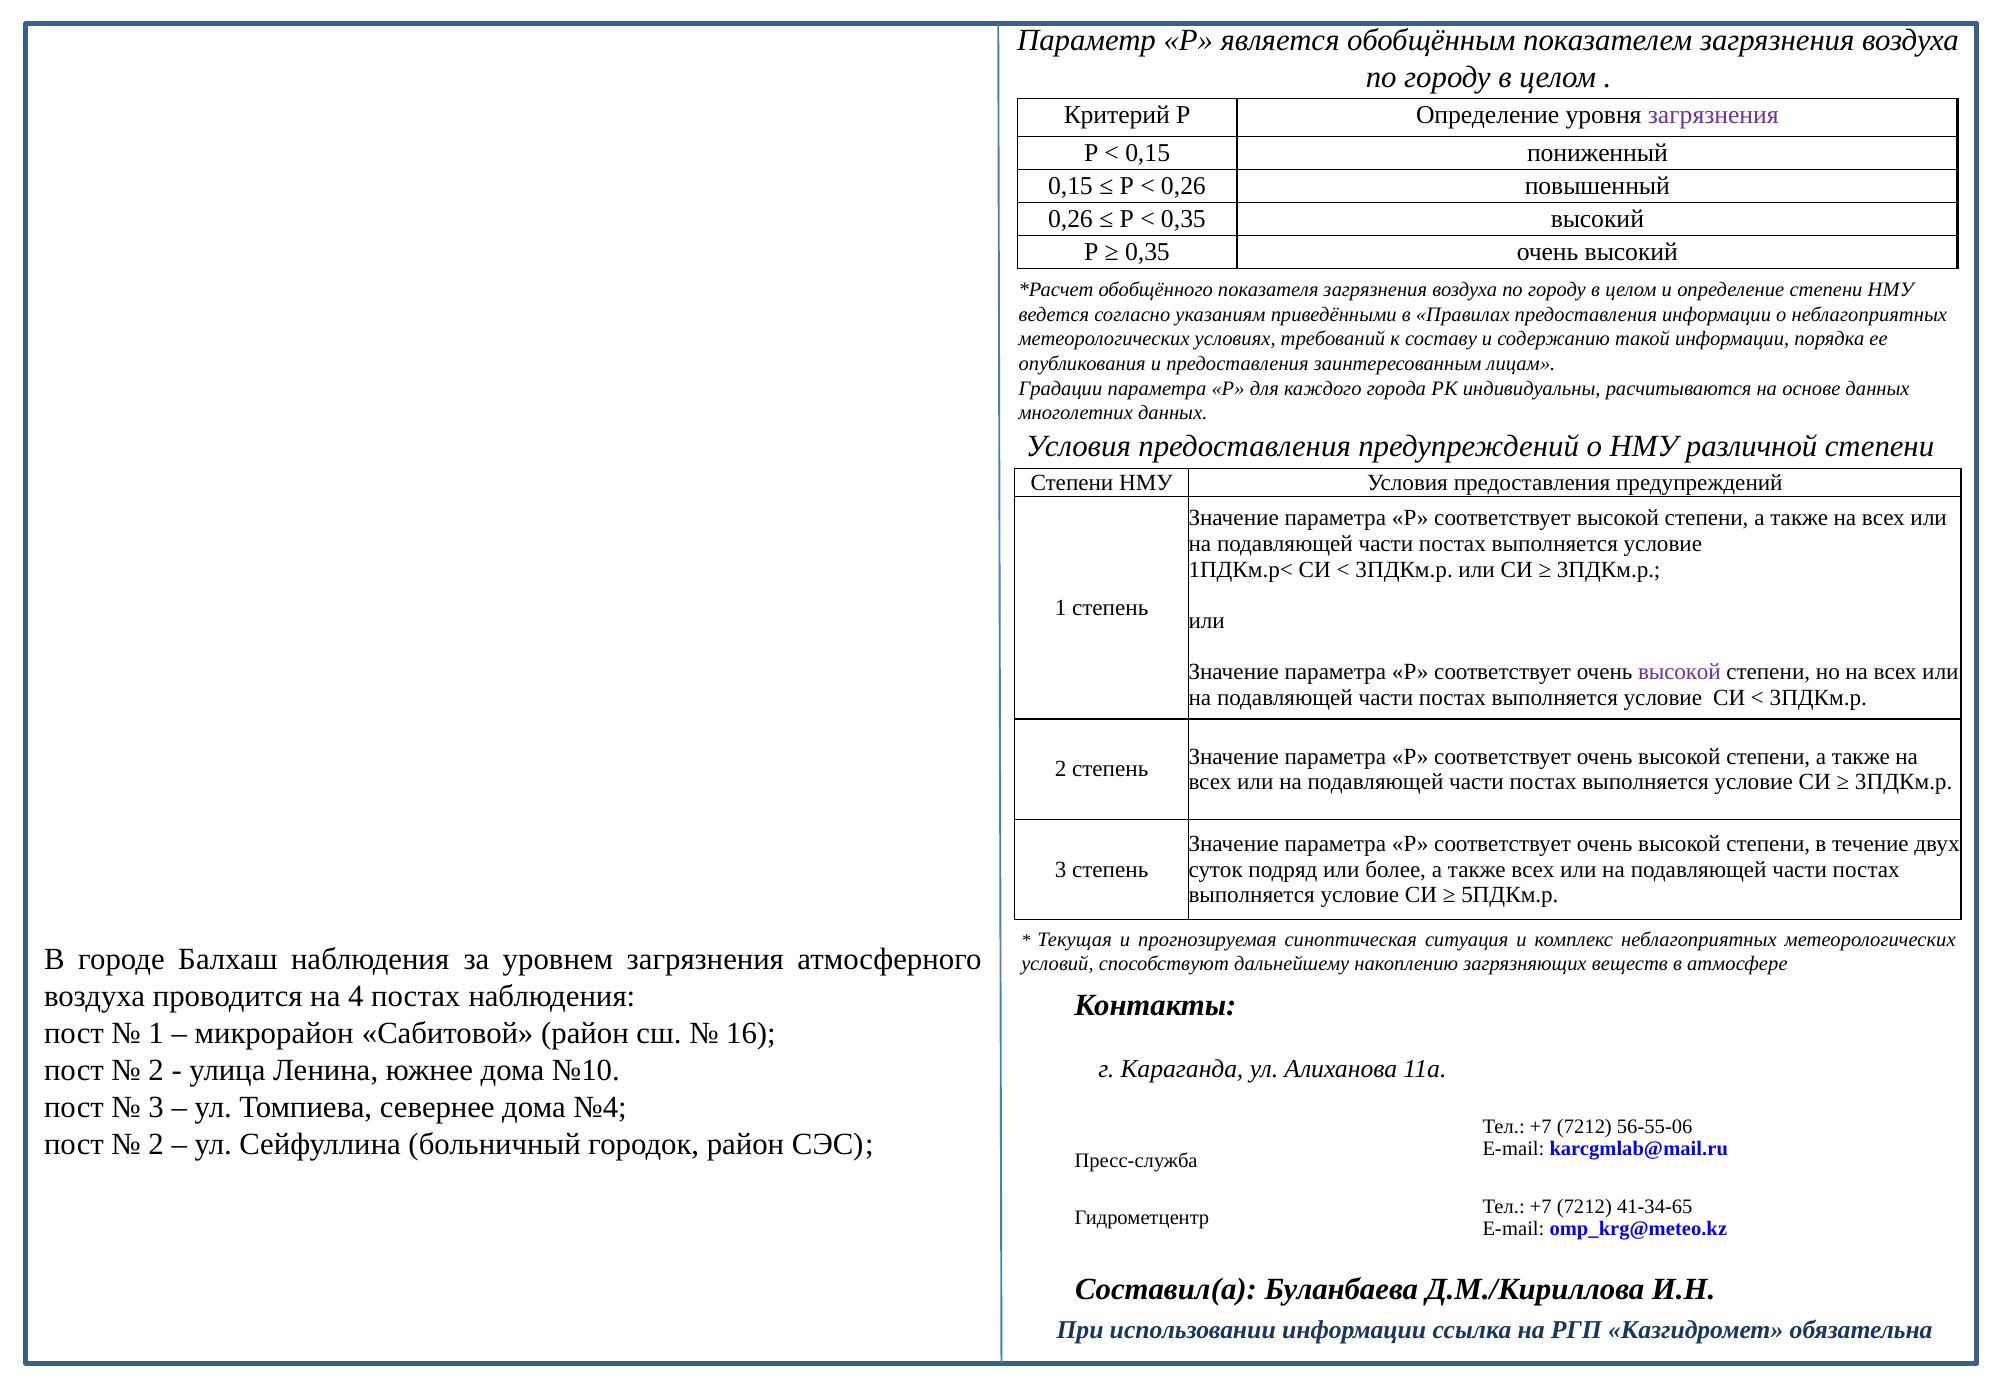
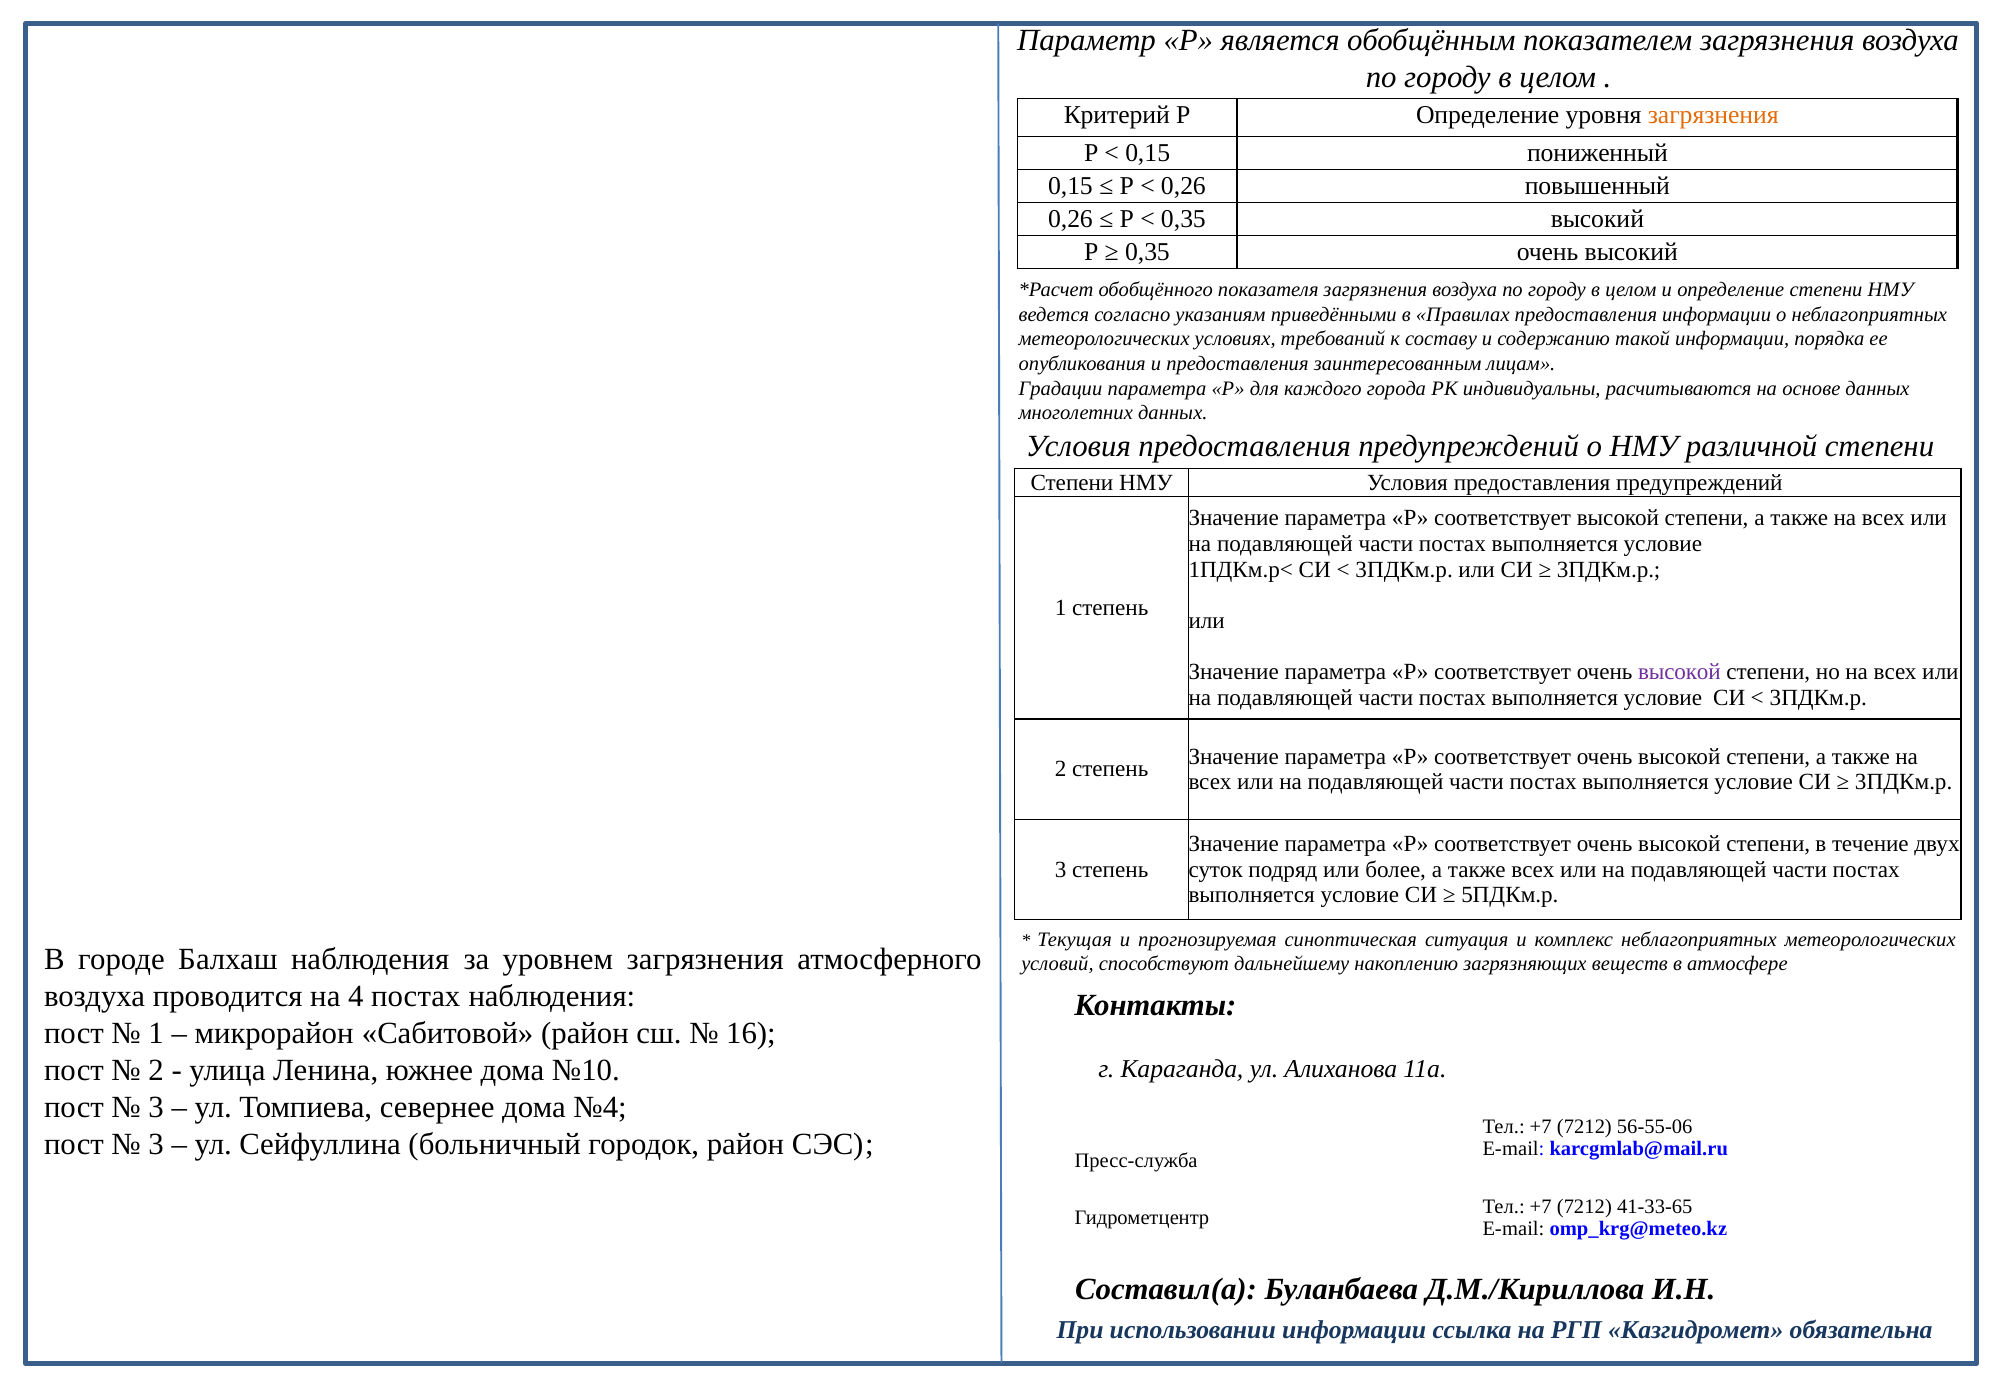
загрязнения colour: purple -> orange (1713, 115)
2: 2 -> 3 (156, 1144)
41-34-65: 41-34-65 -> 41-33-65 (1655, 1206)
